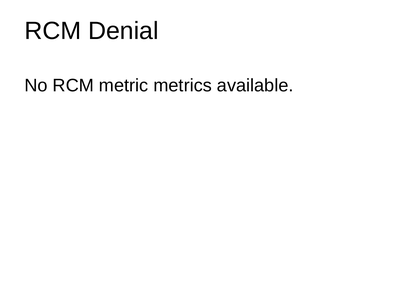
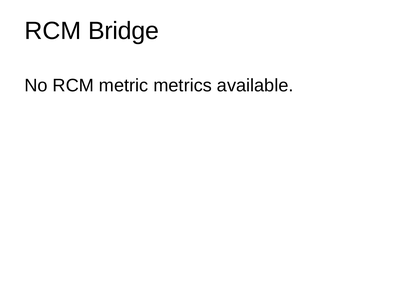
Denial: Denial -> Bridge (123, 31)
